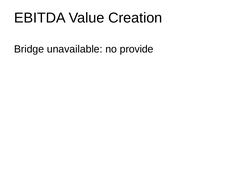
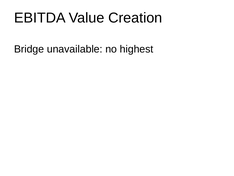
provide: provide -> highest (137, 49)
